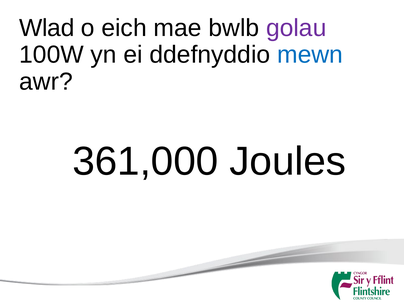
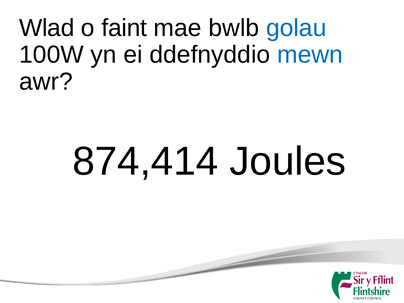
eich: eich -> faint (124, 28)
golau colour: purple -> blue (296, 28)
361,000: 361,000 -> 874,414 (145, 162)
